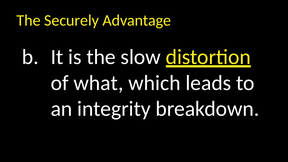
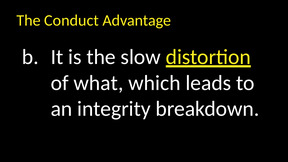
Securely: Securely -> Conduct (71, 20)
